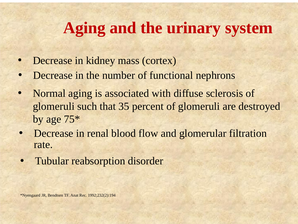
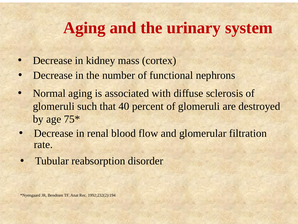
35: 35 -> 40 (124, 106)
